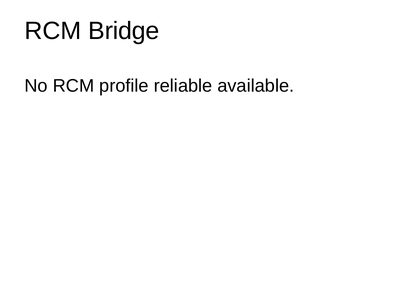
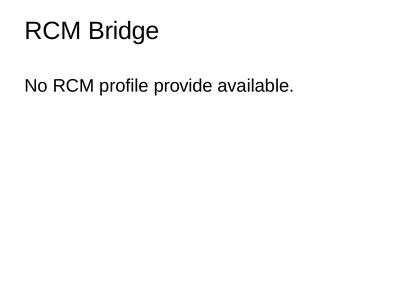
reliable: reliable -> provide (183, 86)
